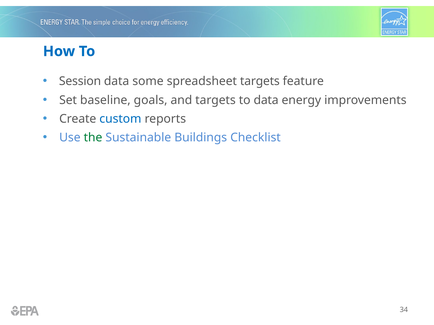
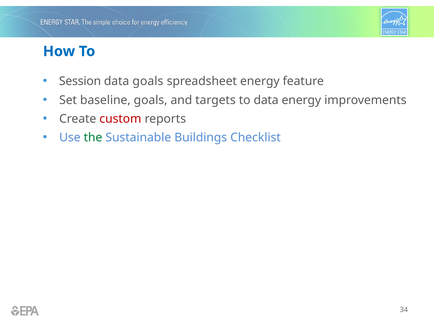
data some: some -> goals (148, 81)
spreadsheet targets: targets -> energy (260, 81)
custom colour: blue -> red (120, 119)
